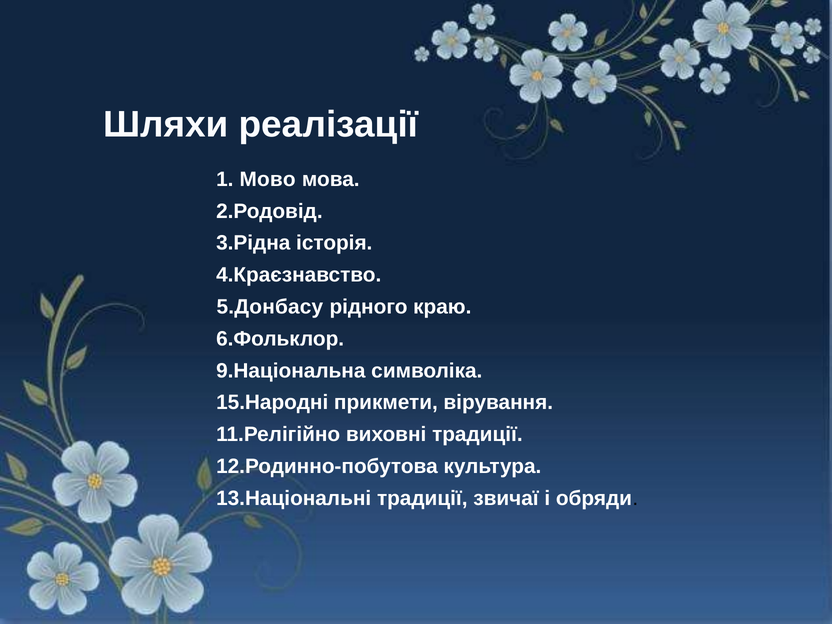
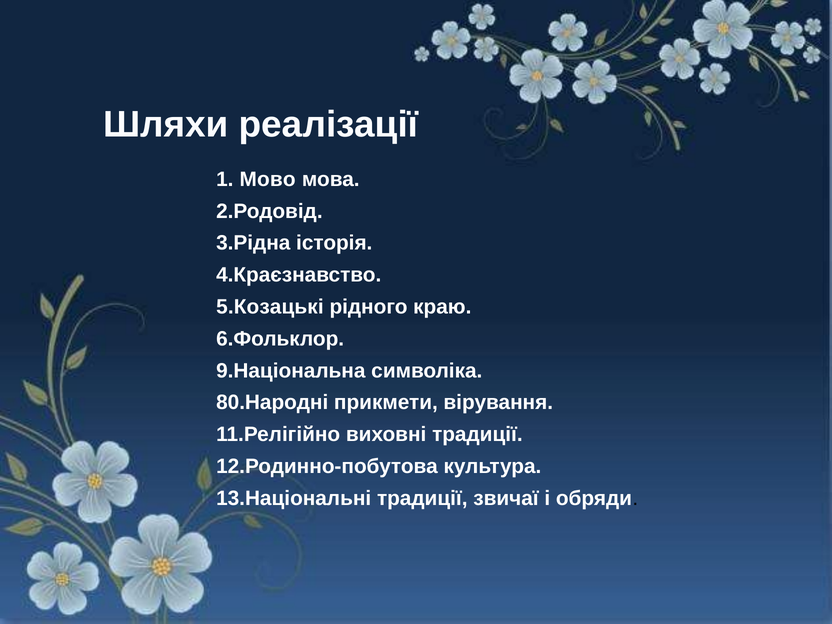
5.Донбасу: 5.Донбасу -> 5.Козацькі (270, 307)
15.Народні: 15.Народні -> 80.Народні (272, 403)
